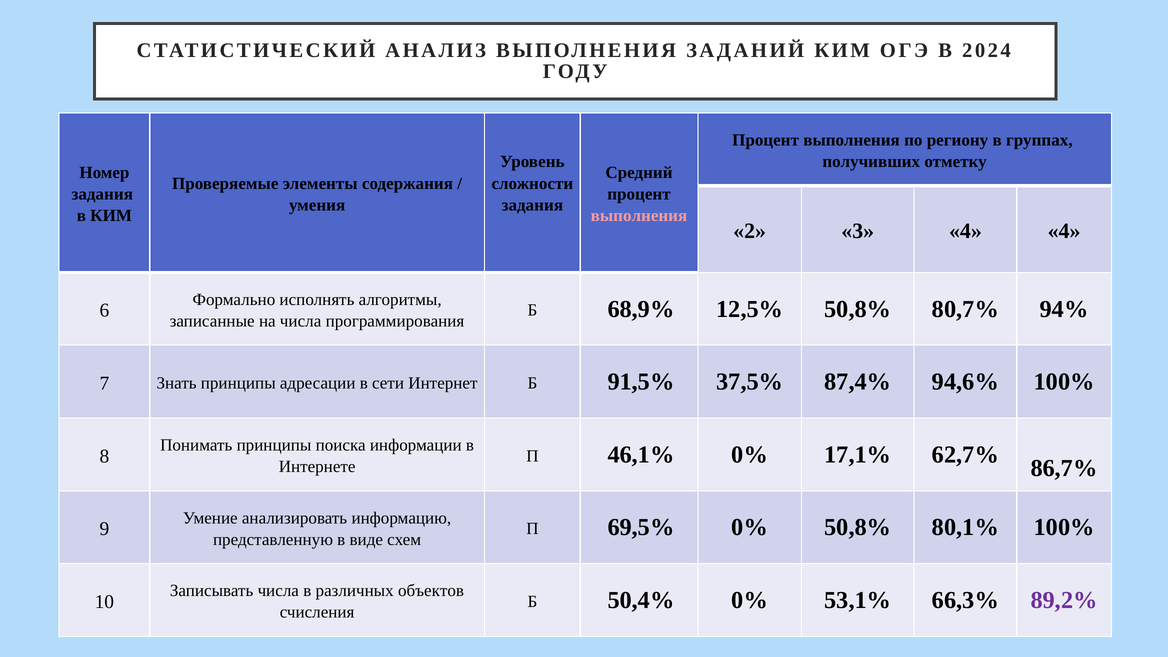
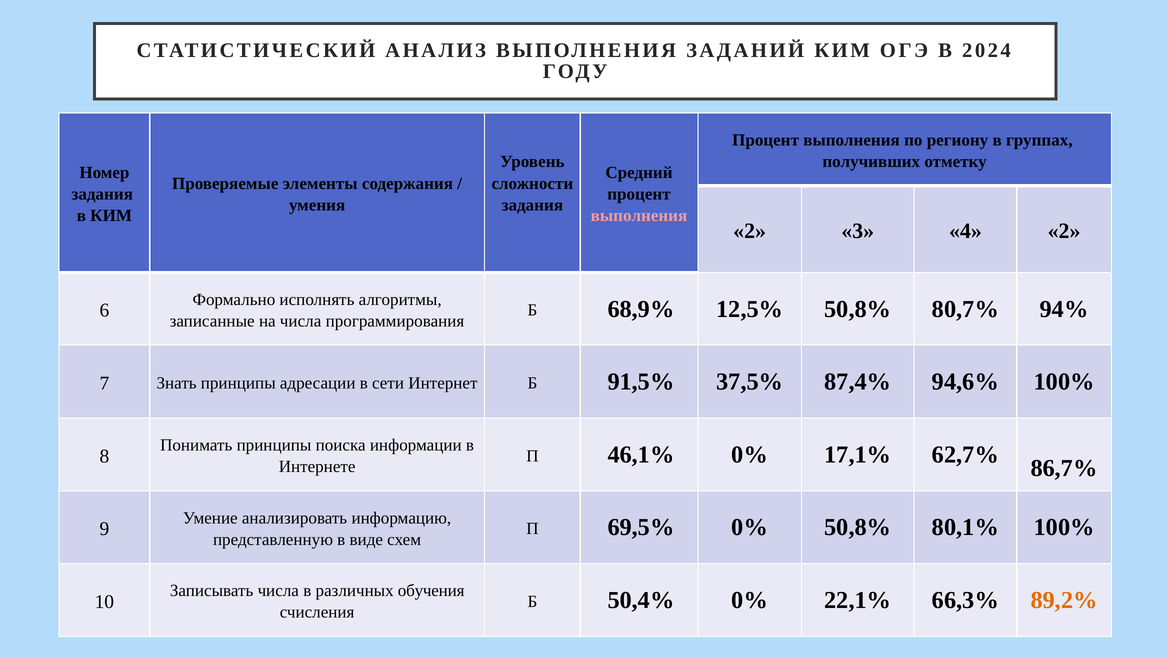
4 4: 4 -> 2 (1064, 231)
объектов: объектов -> обучения (431, 591)
53,1%: 53,1% -> 22,1% (858, 600)
89,2% colour: purple -> orange (1064, 600)
